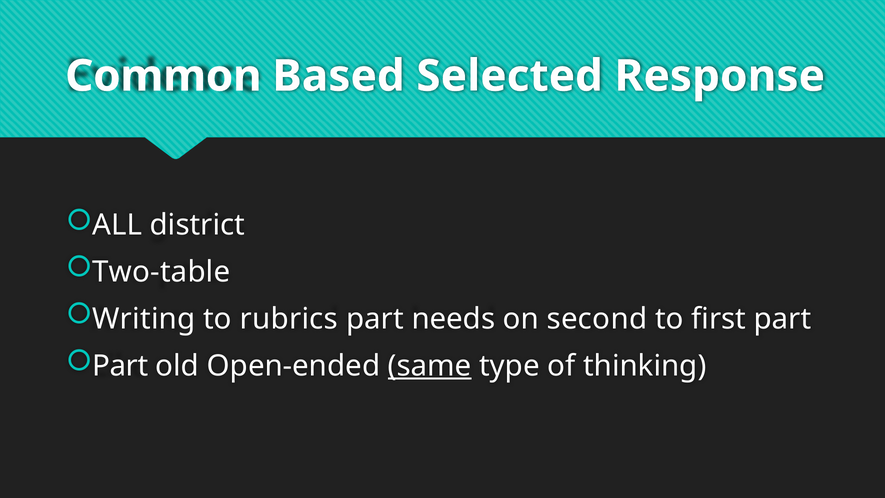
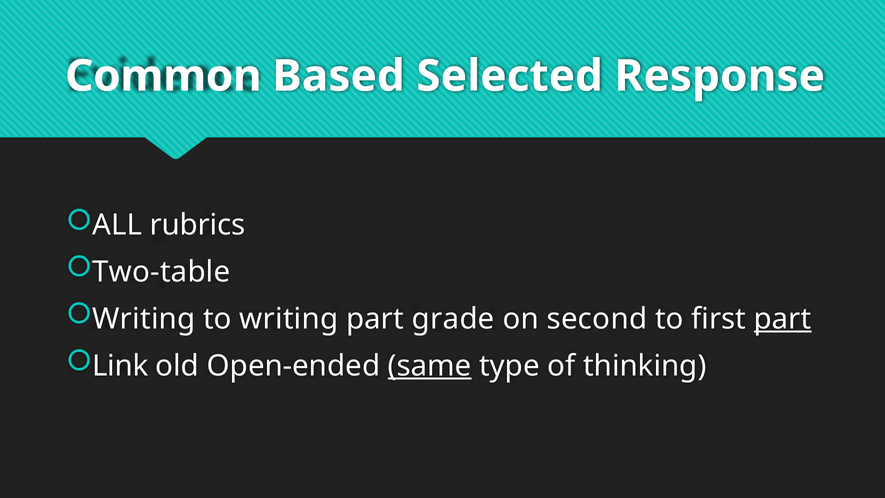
district: district -> rubrics (197, 225)
to rubrics: rubrics -> writing (289, 319)
needs: needs -> grade (453, 319)
part underline: none -> present (783, 319)
Part: Part -> Link (120, 366)
